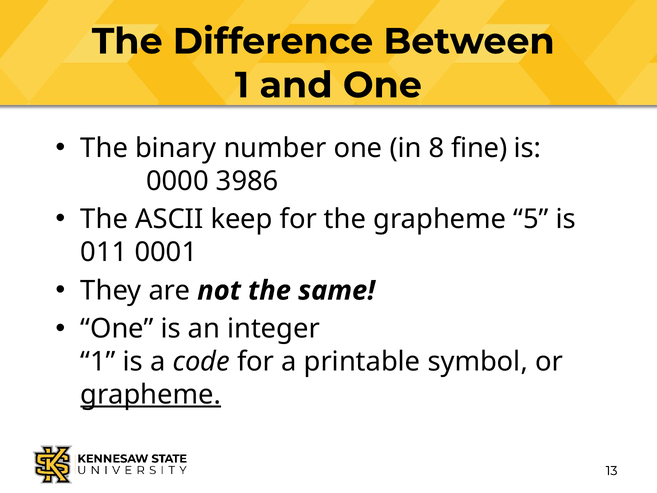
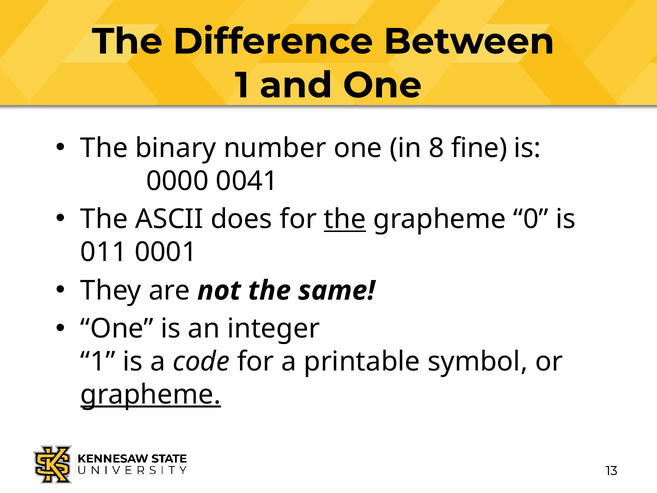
3986: 3986 -> 0041 (247, 181)
keep: keep -> does (242, 219)
the underline: none -> present (345, 219)
5: 5 -> 0 (531, 219)
